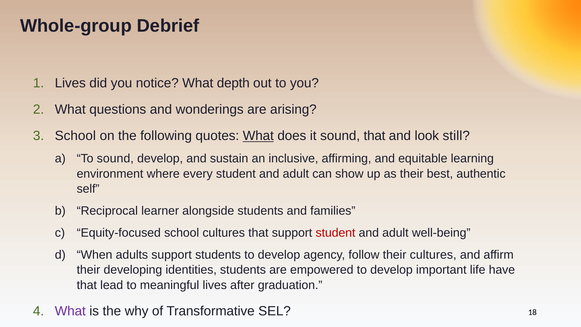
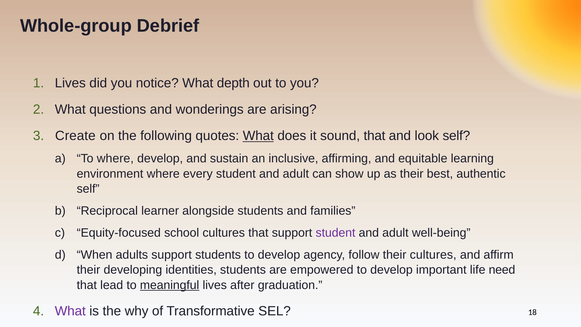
School: School -> Create (75, 136)
look still: still -> self (456, 136)
To sound: sound -> where (115, 158)
student colour: red -> purple (335, 233)
have: have -> need (502, 270)
meaningful underline: none -> present (170, 285)
